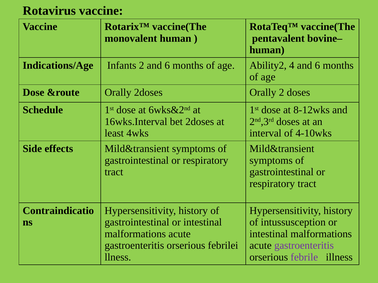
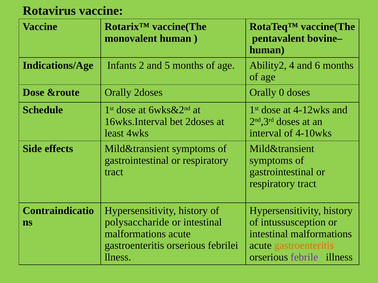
2 and 6: 6 -> 5 (167, 65)
Orally 2: 2 -> 0 (282, 93)
8-12wks: 8-12wks -> 4-12wks (312, 110)
gastrointestinal: gastrointestinal -> polysaccharide (137, 223)
gastroenteritis colour: purple -> orange (304, 246)
